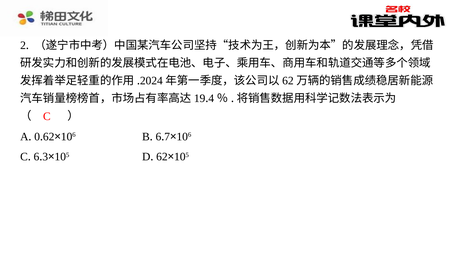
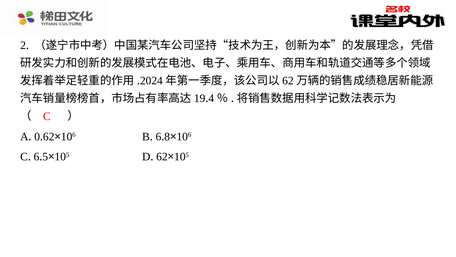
7: 7 -> 8 (167, 136)
3: 3 -> 5 (45, 156)
